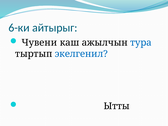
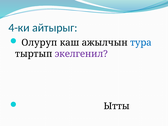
6-ки: 6-ки -> 4-ки (19, 28)
Чувени: Чувени -> Олуруп (39, 43)
экелгенил colour: blue -> purple (81, 54)
